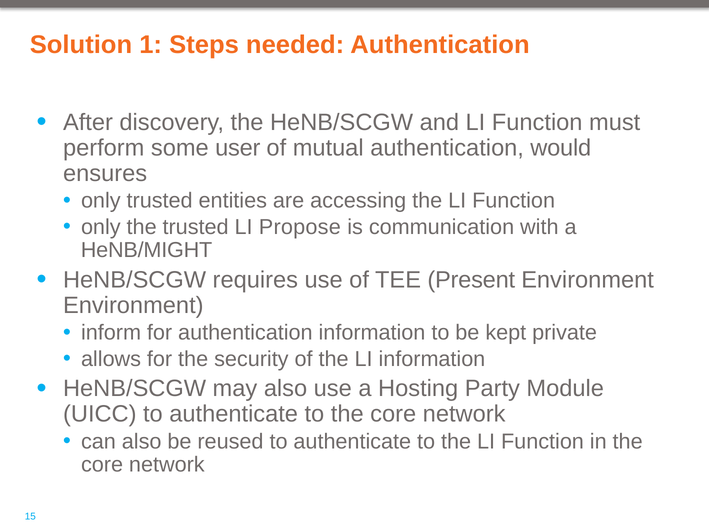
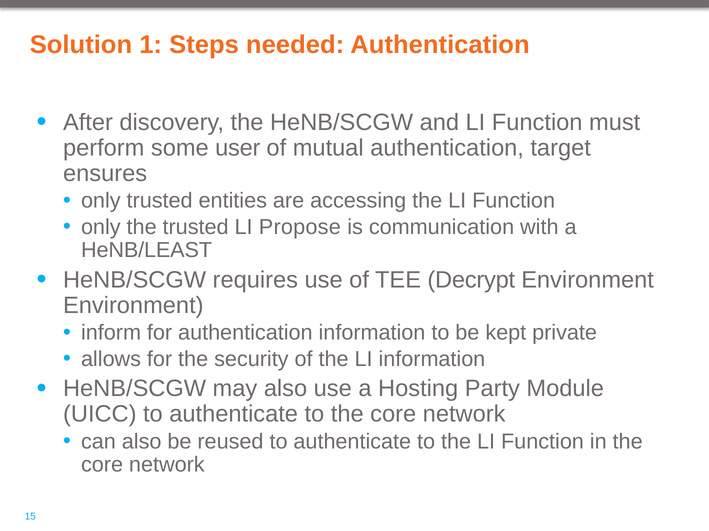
would: would -> target (561, 148)
HeNB/MIGHT: HeNB/MIGHT -> HeNB/LEAST (147, 251)
Present: Present -> Decrypt (471, 280)
